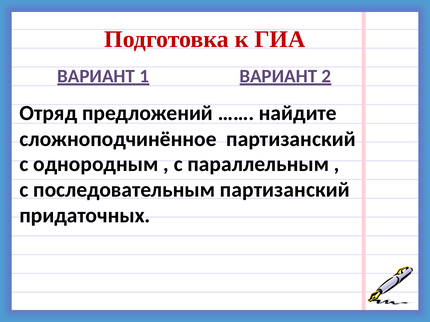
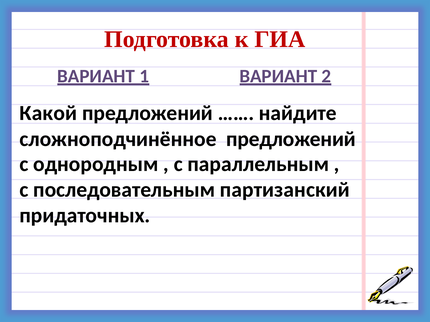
Отряд: Отряд -> Какой (48, 113)
сложноподчинённое партизанский: партизанский -> предложений (291, 139)
